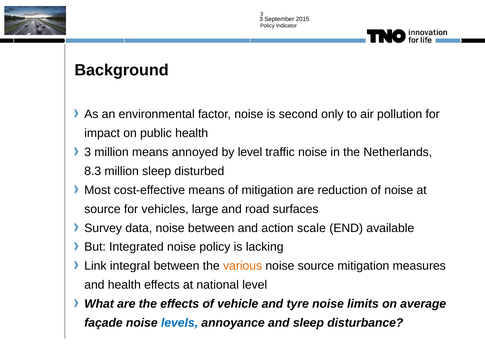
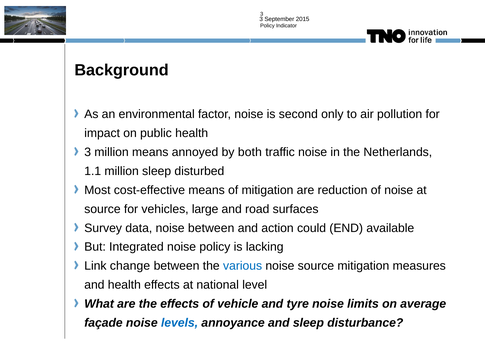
by level: level -> both (250, 152)
8.3: 8.3 -> 1.1 (93, 171)
scale: scale -> could (312, 228)
integral: integral -> change (130, 266)
various colour: orange -> blue (243, 266)
